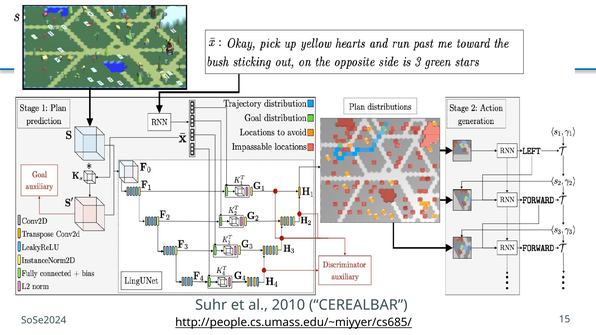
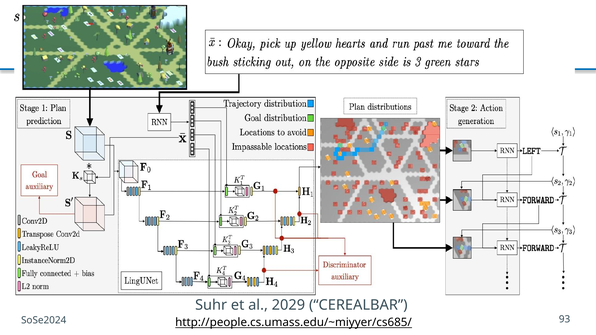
2010: 2010 -> 2029 (288, 305)
15: 15 -> 93 (565, 320)
